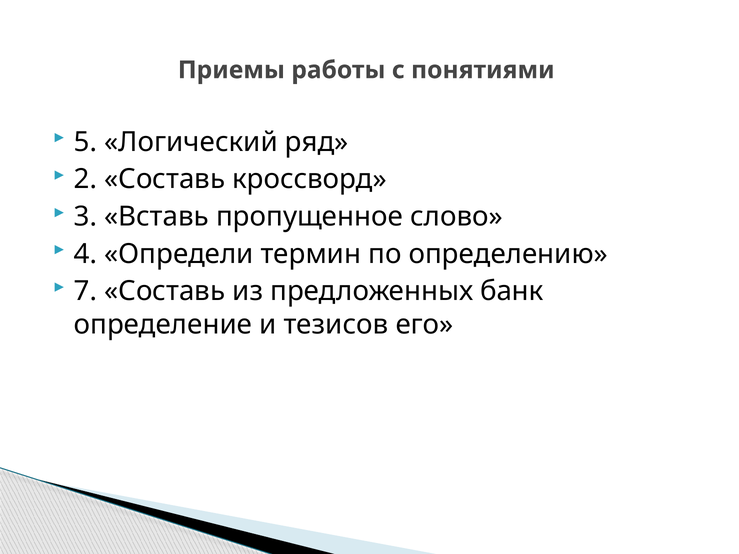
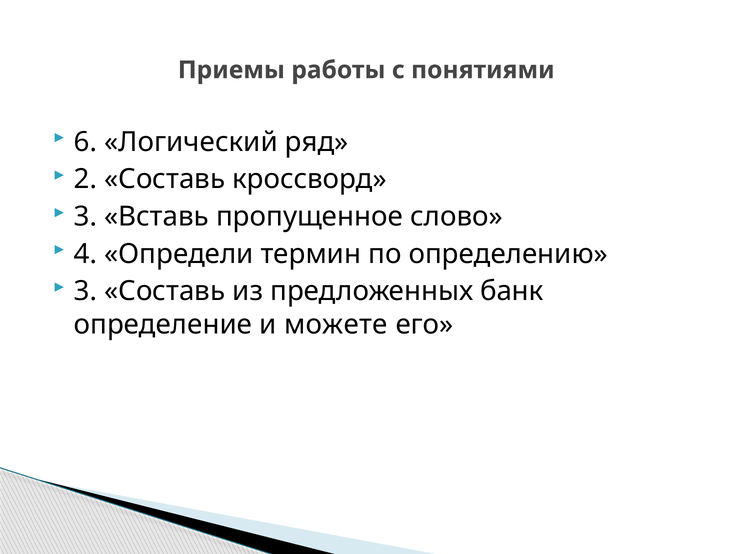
5: 5 -> 6 (85, 142)
7: 7 -> 3 (85, 291)
тезисов: тезисов -> можете (336, 325)
